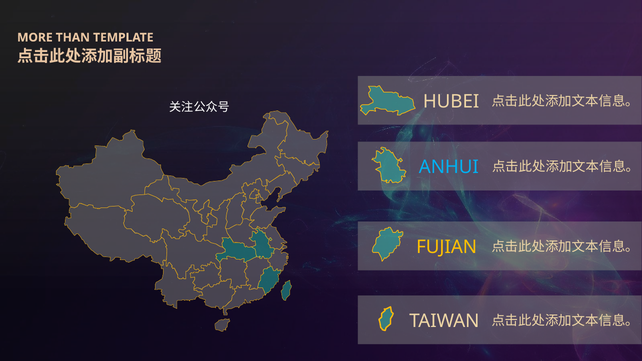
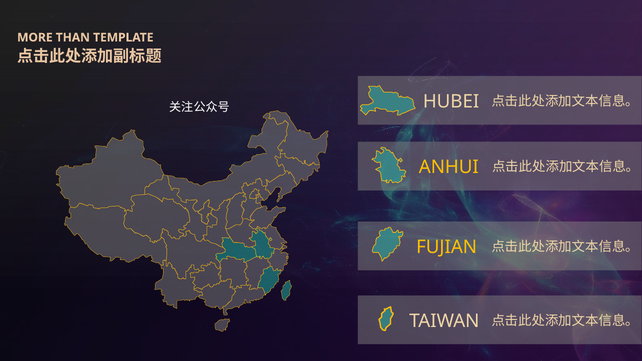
ANHUI colour: light blue -> yellow (449, 167)
